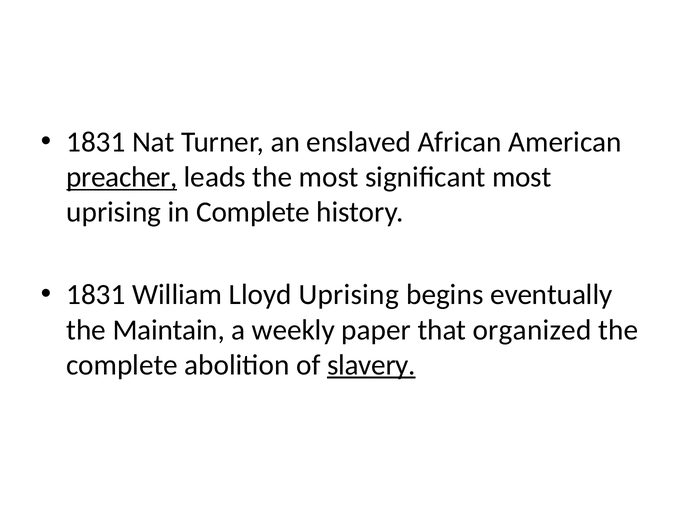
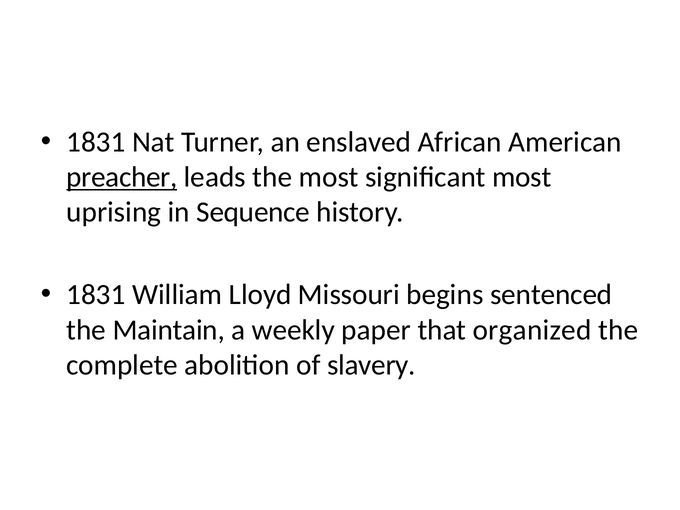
in Complete: Complete -> Sequence (253, 212)
Lloyd Uprising: Uprising -> Missouri (349, 295)
eventually: eventually -> sentenced (551, 295)
slavery underline: present -> none (371, 365)
